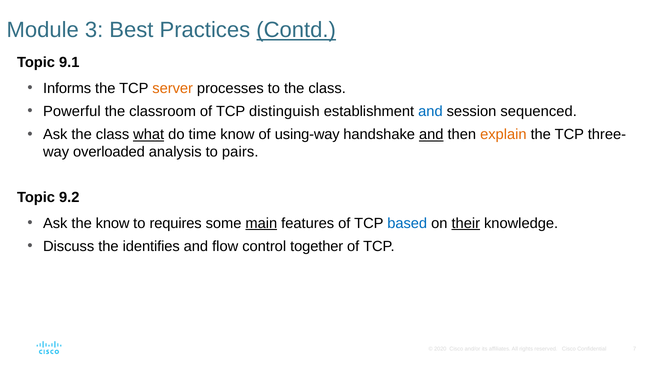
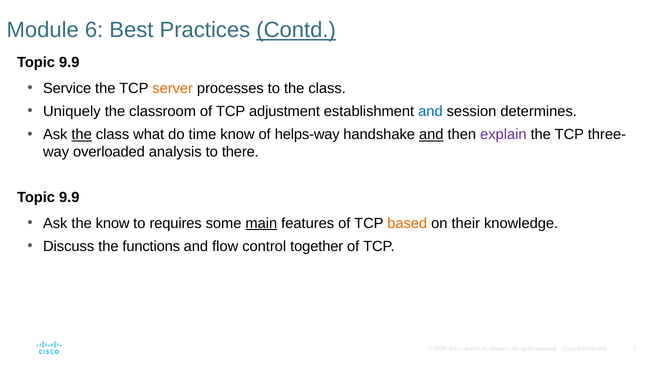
3: 3 -> 6 (94, 30)
9.1: 9.1 -> 9.9 (69, 62)
Informs: Informs -> Service (67, 88)
Powerful: Powerful -> Uniquely (72, 111)
distinguish: distinguish -> adjustment (284, 111)
sequenced: sequenced -> determines (539, 111)
the underline: none -> present (82, 134)
what underline: present -> none (149, 134)
using-way: using-way -> helps-way (307, 134)
explain colour: orange -> purple (503, 134)
pairs: pairs -> there (240, 152)
9.2: 9.2 -> 9.9 (69, 197)
based colour: blue -> orange (407, 223)
their underline: present -> none (466, 223)
identifies: identifies -> functions (151, 246)
